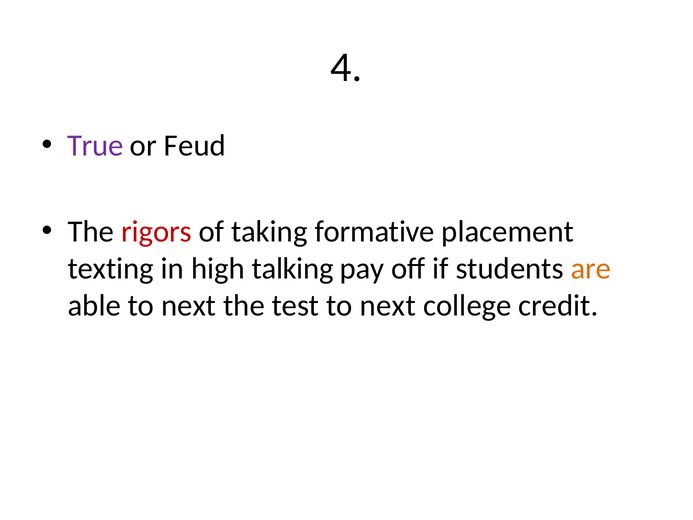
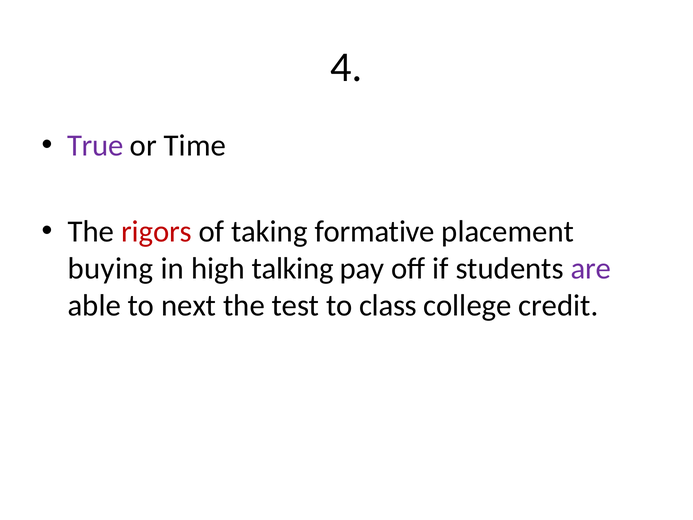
Feud: Feud -> Time (195, 145)
texting: texting -> buying (111, 269)
are colour: orange -> purple (591, 269)
test to next: next -> class (388, 306)
